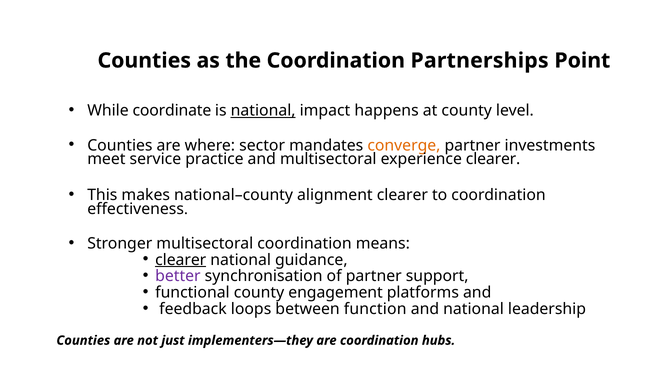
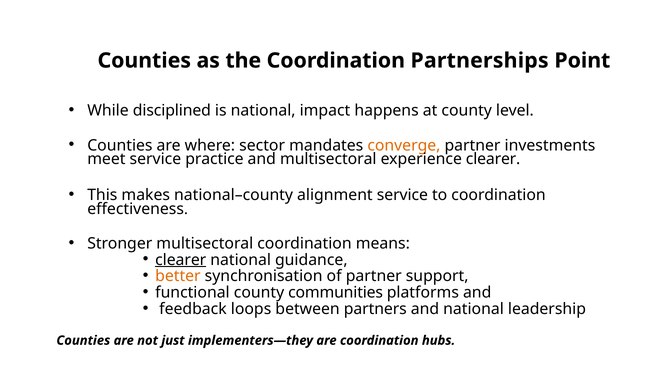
coordinate: coordinate -> disciplined (172, 111)
national underline: present -> none (263, 111)
alignment clearer: clearer -> service (402, 195)
better colour: purple -> orange (178, 276)
engagement: engagement -> communities (336, 292)
function: function -> partners (375, 309)
